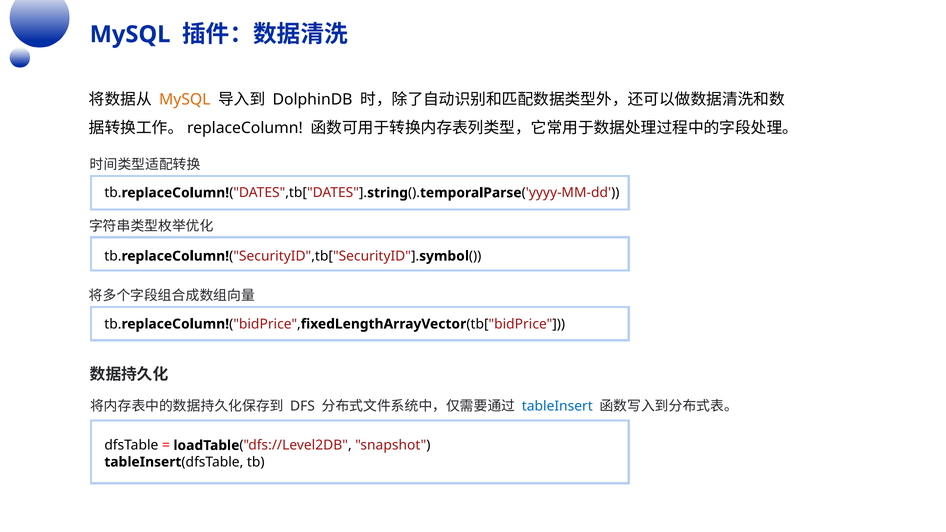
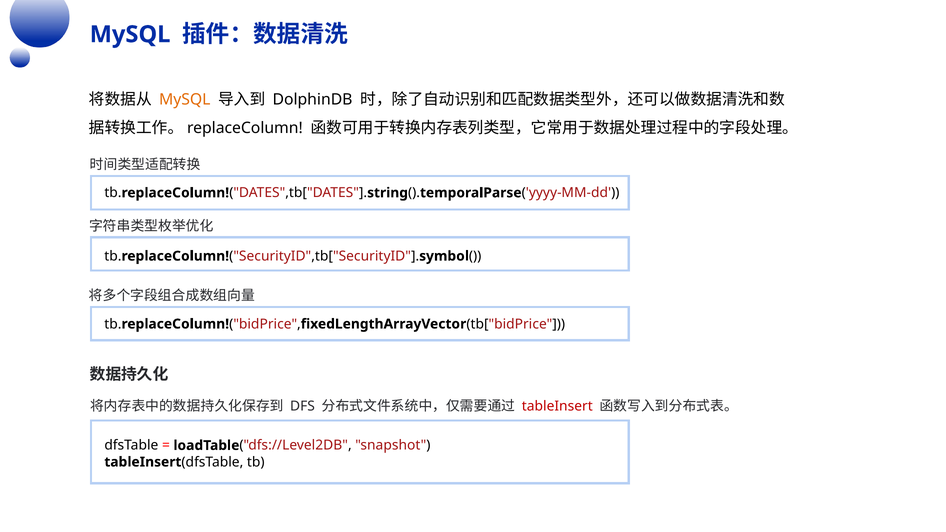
tableInsert colour: blue -> red (557, 406)
